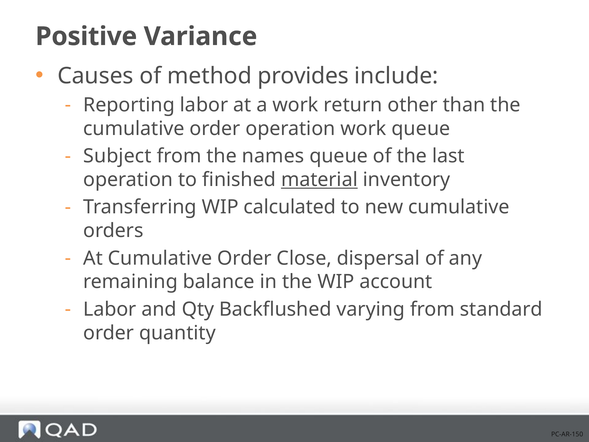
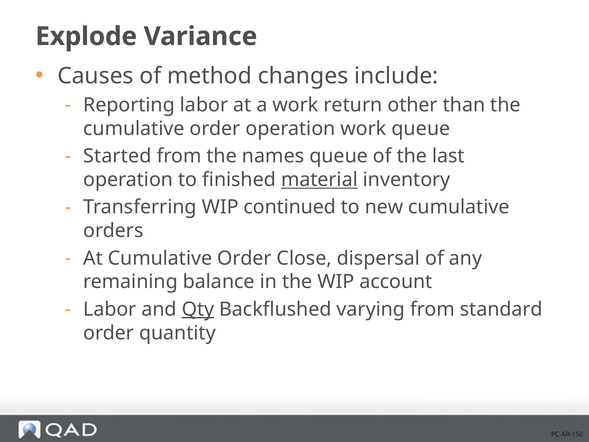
Positive: Positive -> Explode (86, 36)
provides: provides -> changes (303, 76)
Subject: Subject -> Started (117, 156)
calculated: calculated -> continued (290, 207)
Qty underline: none -> present (198, 309)
